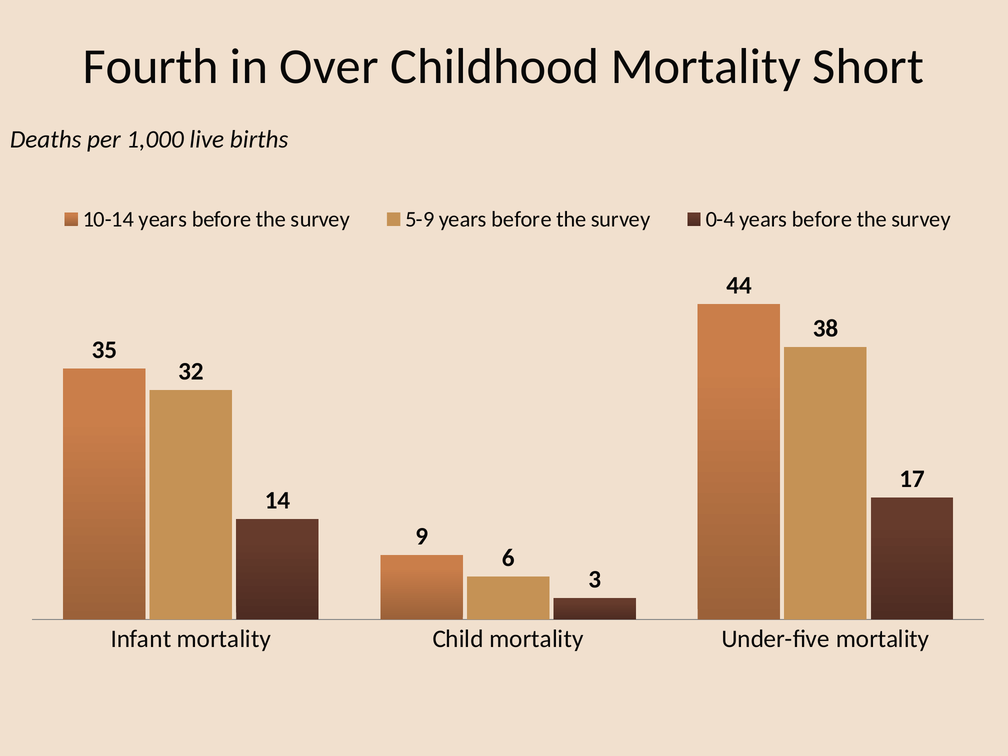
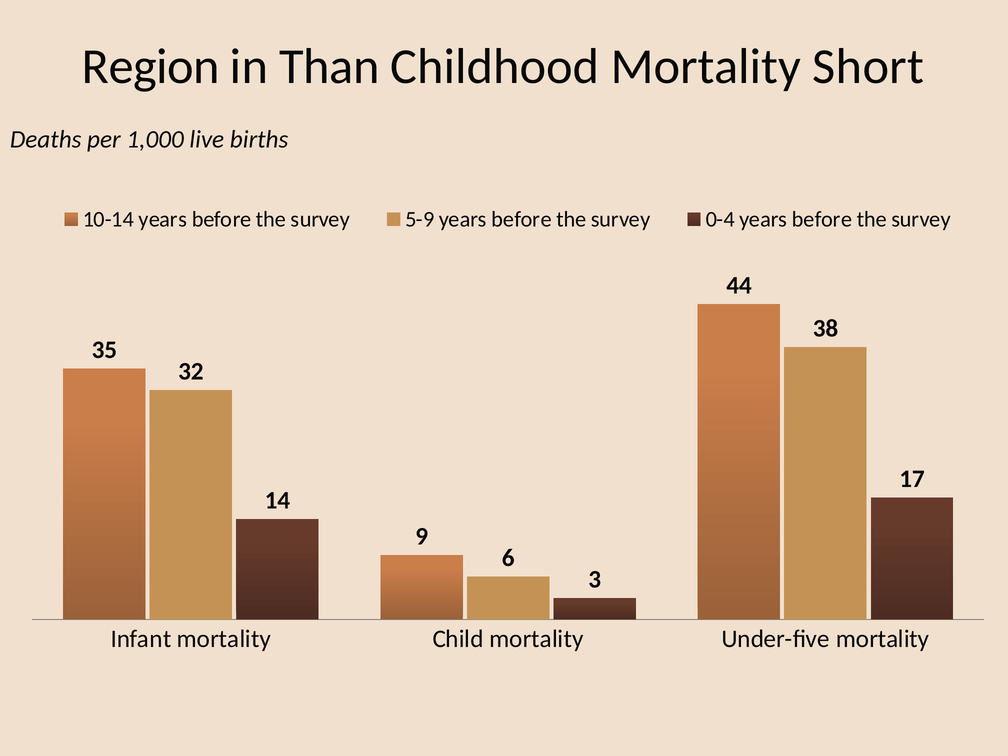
Fourth: Fourth -> Region (151, 67)
Over: Over -> Than (329, 67)
